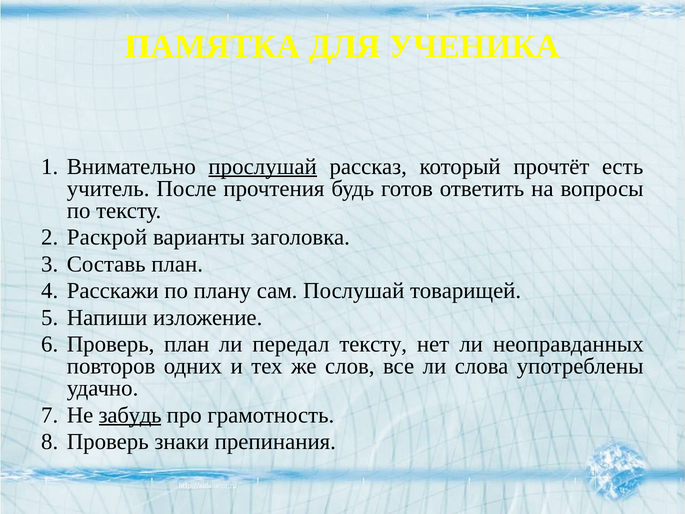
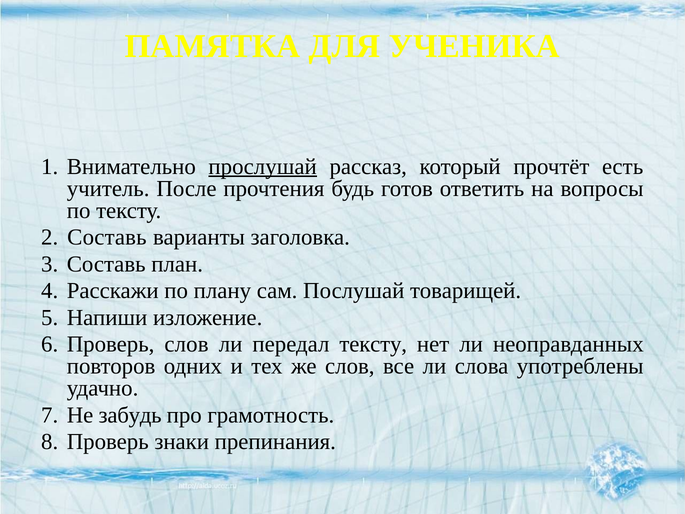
Раскрой: Раскрой -> Составь (107, 237)
Проверь план: план -> слов (187, 344)
забудь underline: present -> none (130, 415)
